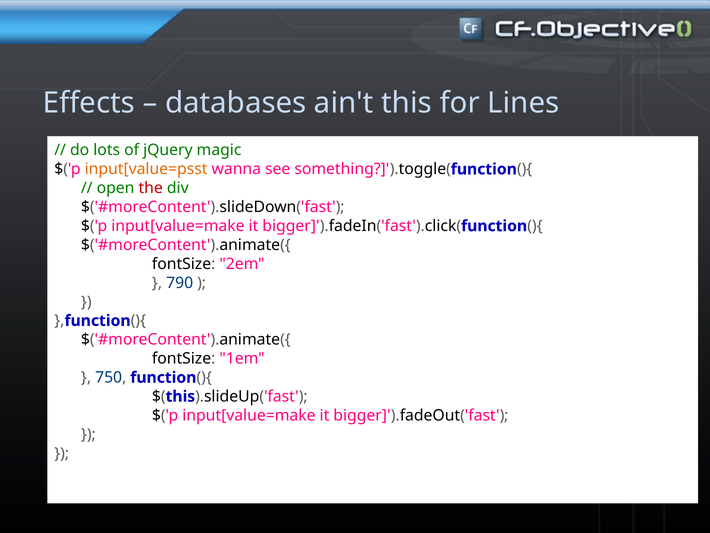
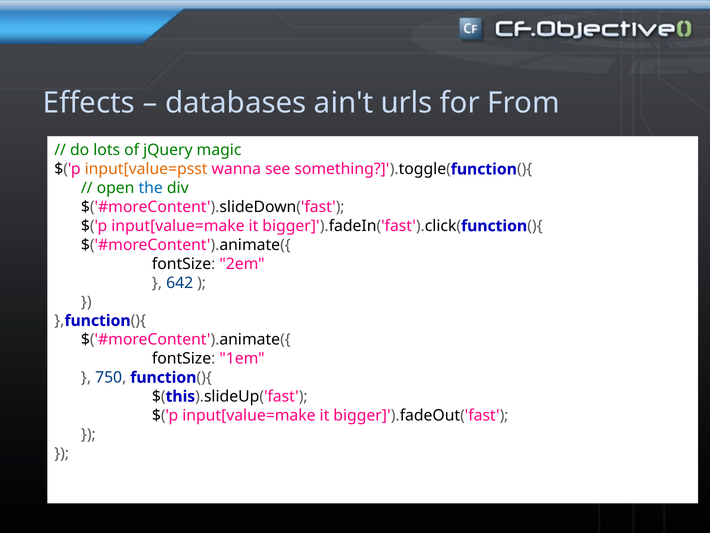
this: this -> urls (407, 103)
Lines: Lines -> From (524, 103)
the colour: red -> blue (151, 188)
790: 790 -> 642 (180, 283)
